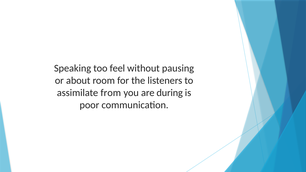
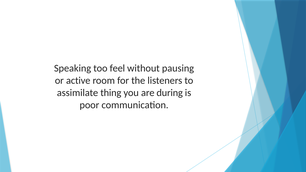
about: about -> active (78, 81)
from: from -> thing (111, 93)
